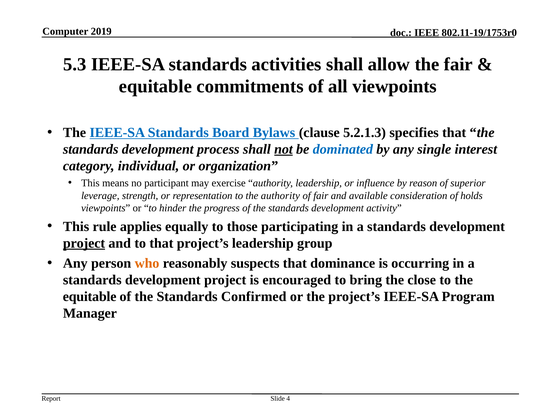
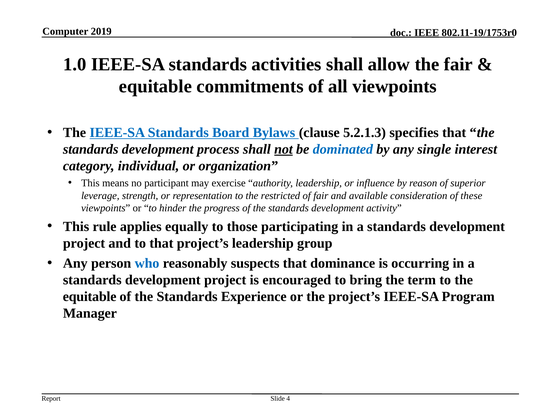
5.3: 5.3 -> 1.0 (75, 64)
the authority: authority -> restricted (280, 196)
holds: holds -> these (471, 196)
project underline: present -> none (84, 243)
who colour: orange -> blue (147, 263)
close: close -> term (422, 280)
Confirmed: Confirmed -> Experience (254, 297)
